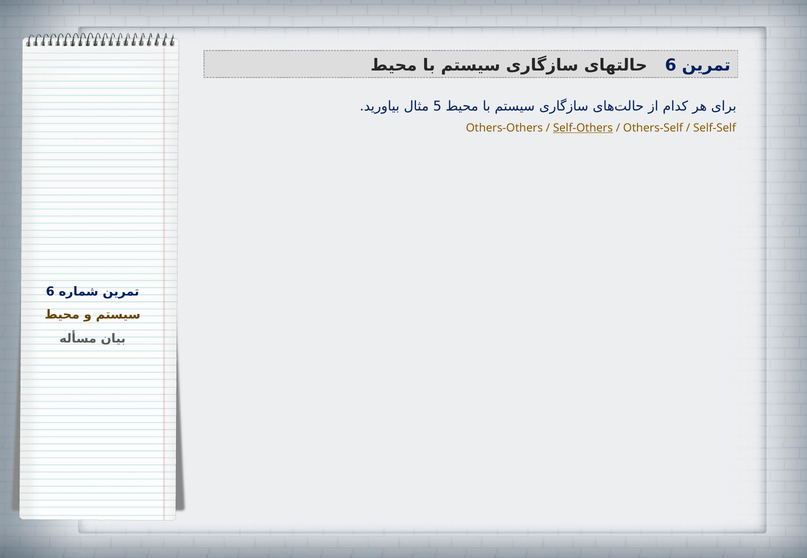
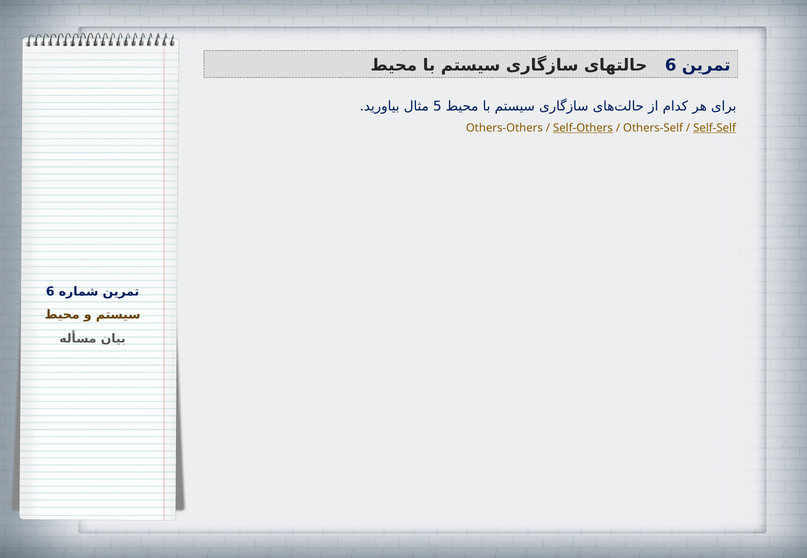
Self-Self underline: none -> present (715, 128)
